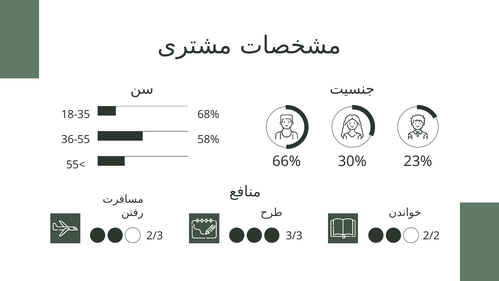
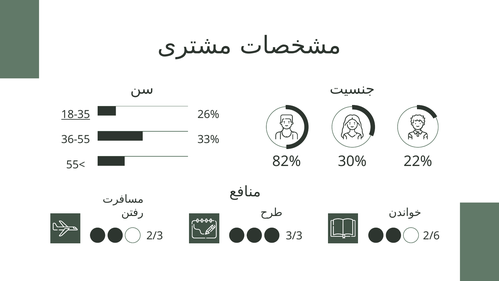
18-35 underline: none -> present (76, 114)
68%: 68% -> 26% (208, 114)
58%: 58% -> 33% (208, 140)
66%: 66% -> 82% (287, 161)
23%: 23% -> 22% (418, 161)
2/2: 2/2 -> 2/6 (431, 236)
